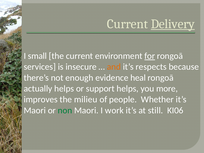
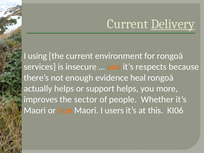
small: small -> using (37, 56)
for underline: present -> none (150, 56)
milieu: milieu -> sector (86, 99)
non colour: green -> orange (65, 110)
work: work -> users (114, 110)
still: still -> this (156, 110)
